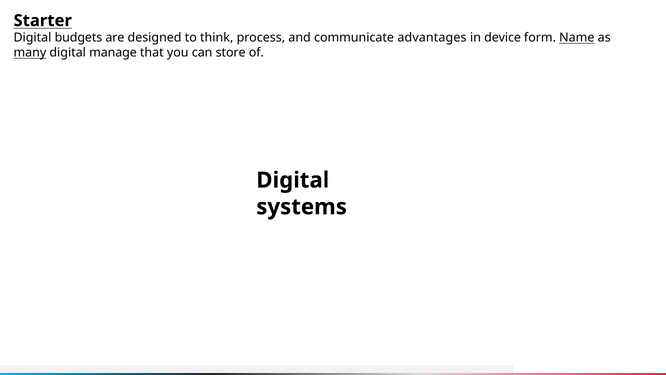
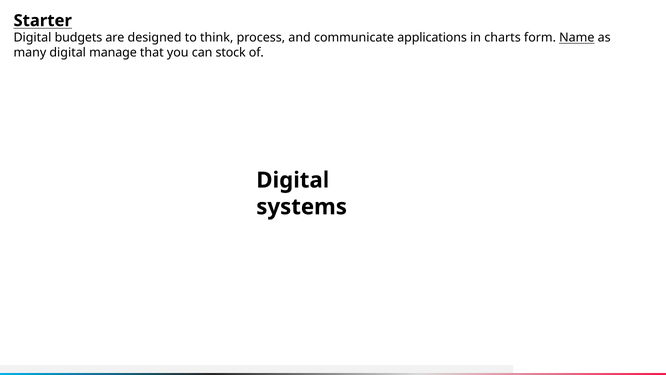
advantages: advantages -> applications (432, 38)
device: device -> charts (503, 38)
many underline: present -> none (30, 53)
store: store -> stock (231, 53)
